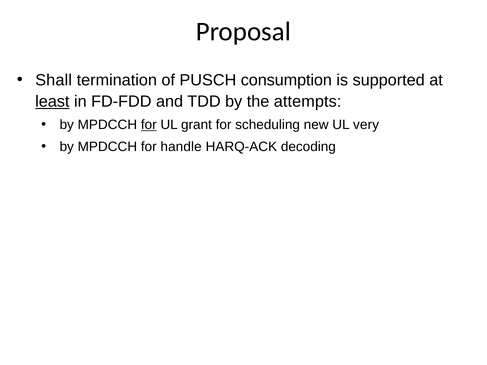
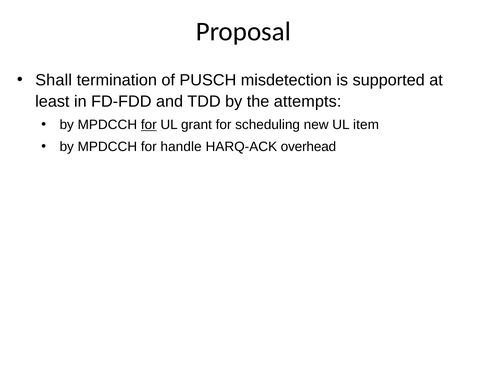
consumption: consumption -> misdetection (286, 80)
least underline: present -> none (52, 102)
very: very -> item (366, 125)
decoding: decoding -> overhead (308, 147)
